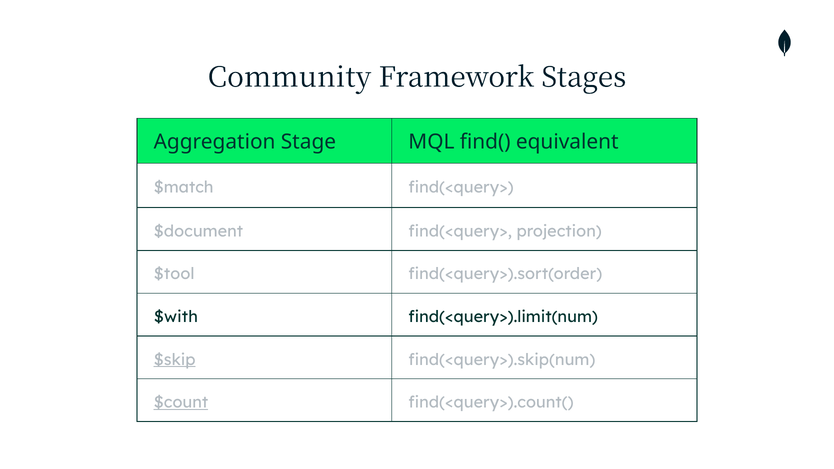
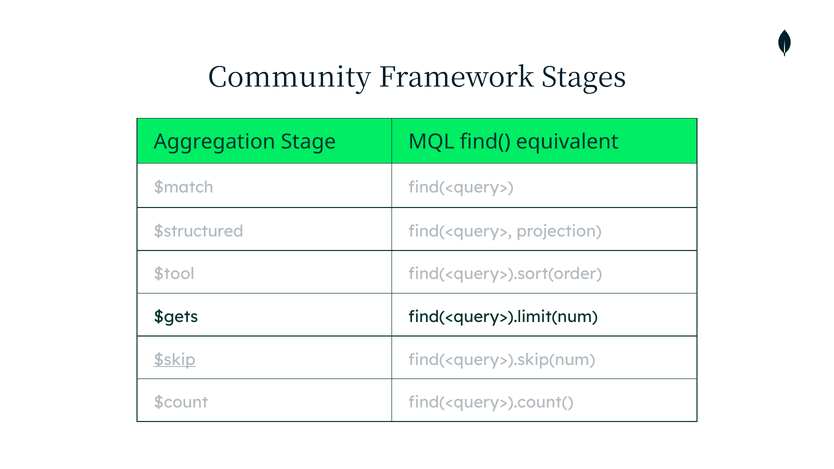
$document: $document -> $structured (199, 231)
$with: $with -> $gets (176, 317)
$count underline: present -> none (181, 403)
